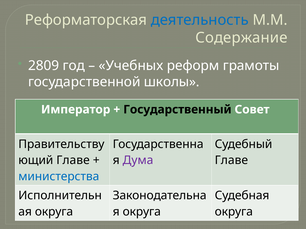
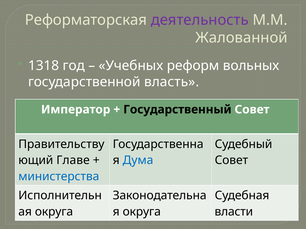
деятельность colour: blue -> purple (200, 20)
Содержание: Содержание -> Жалованной (242, 38)
2809: 2809 -> 1318 (44, 66)
грамоты: грамоты -> вольных (251, 66)
школы: школы -> власть (172, 82)
Дума colour: purple -> blue (138, 161)
Главе: Главе -> Совет (231, 161)
округа: округа -> власти (234, 212)
